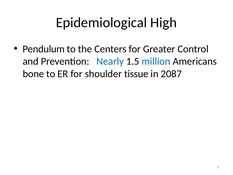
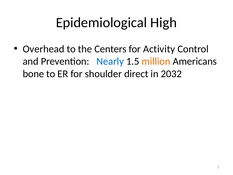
Pendulum: Pendulum -> Overhead (44, 49)
Greater: Greater -> Activity (159, 49)
million colour: blue -> orange (156, 61)
tissue: tissue -> direct (136, 74)
2087: 2087 -> 2032 (171, 74)
